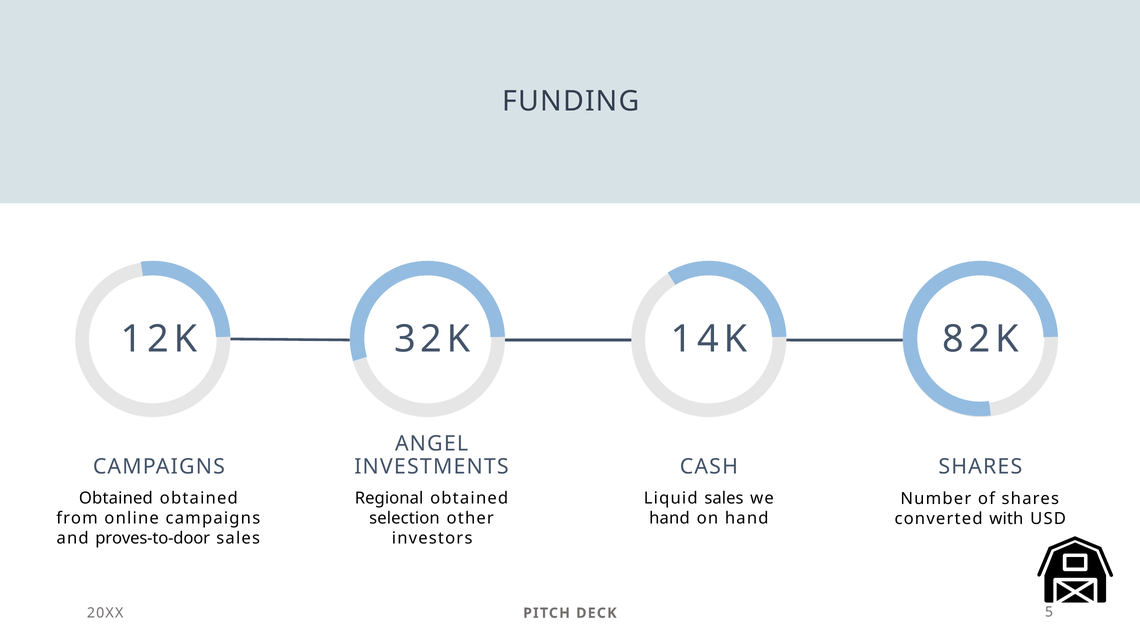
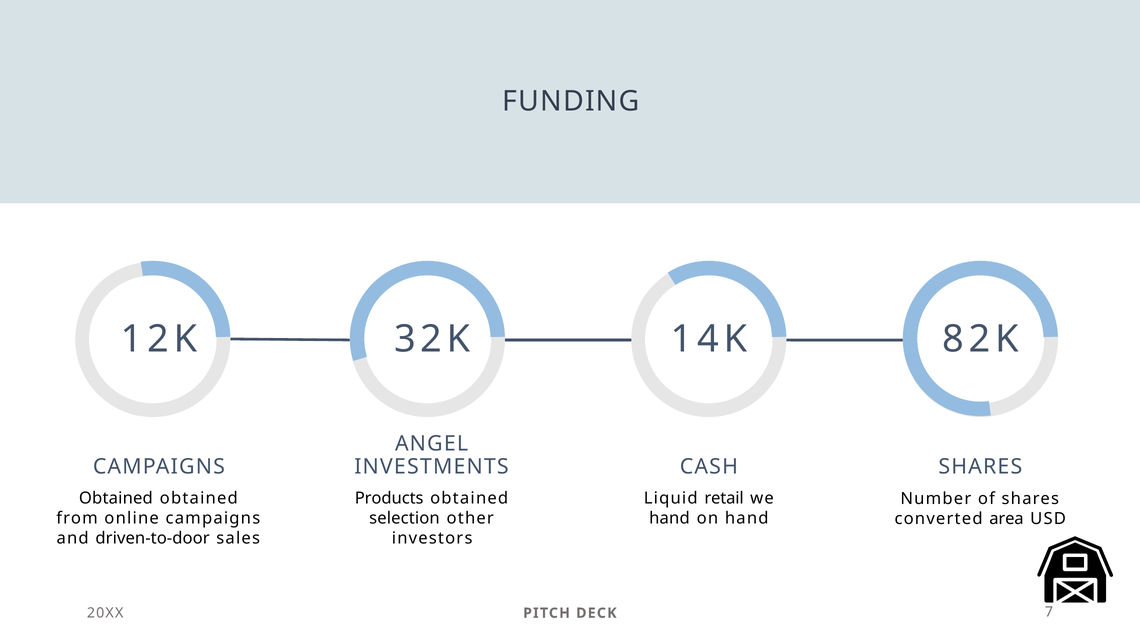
Regional: Regional -> Products (389, 498)
Liquid sales: sales -> retail (724, 498)
with: with -> area (1006, 518)
proves-to-door: proves-to-door -> driven-to-door (153, 537)
5: 5 -> 7 (1049, 611)
